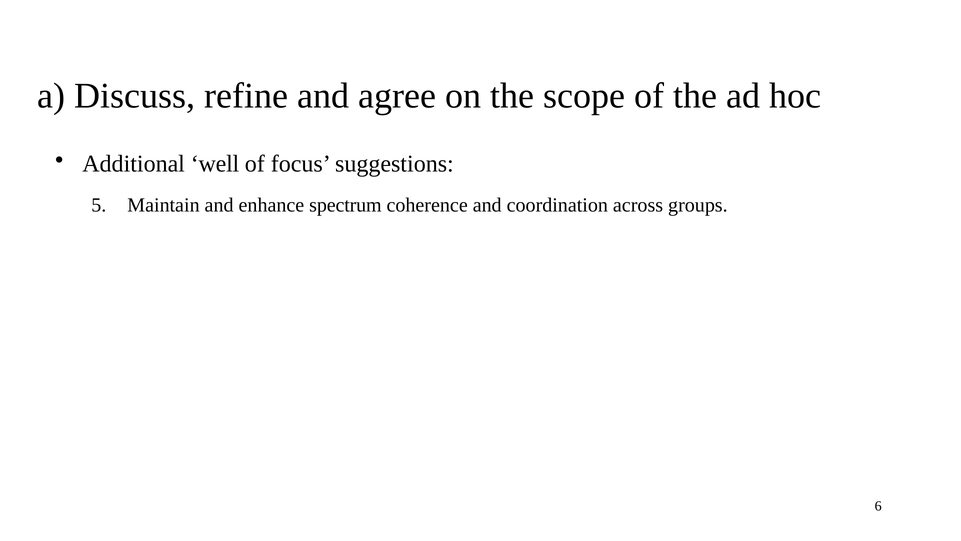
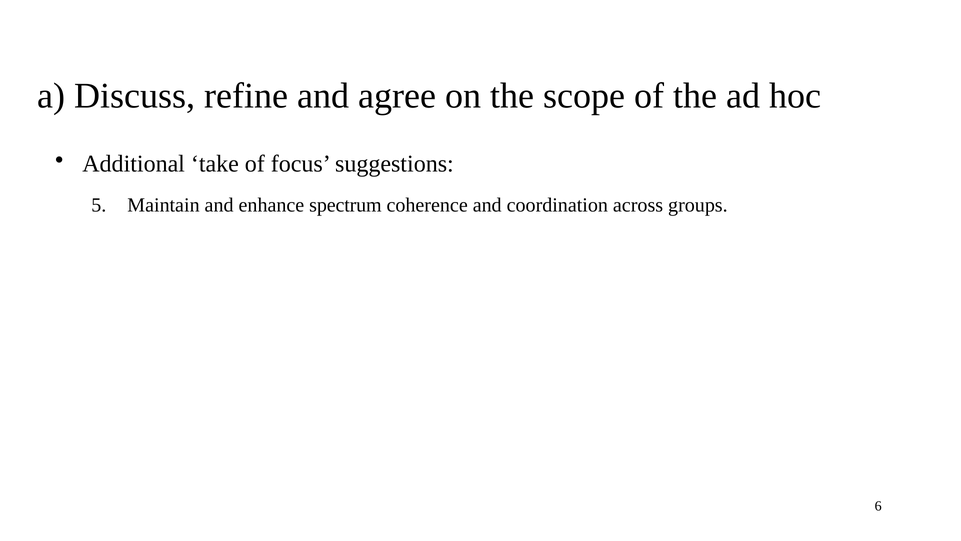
well: well -> take (215, 164)
